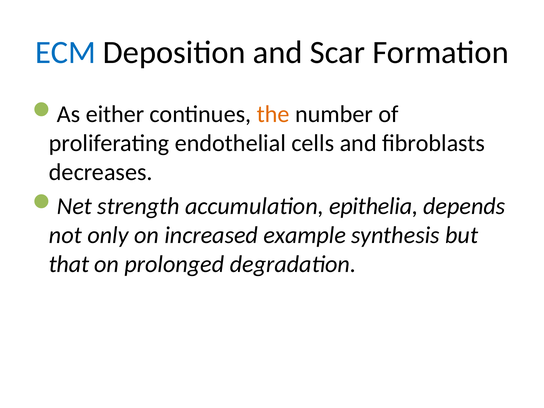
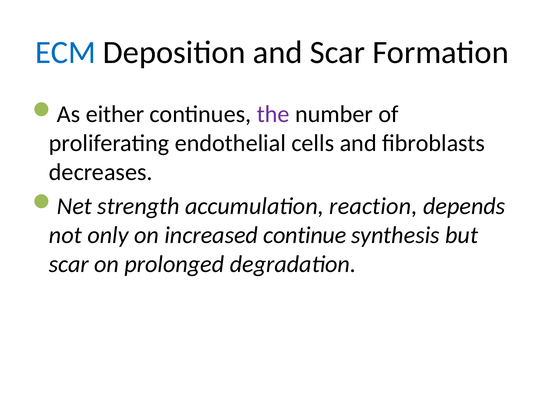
the colour: orange -> purple (273, 114)
epithelia: epithelia -> reaction (373, 206)
example: example -> continue (305, 235)
that: that -> scar (69, 264)
